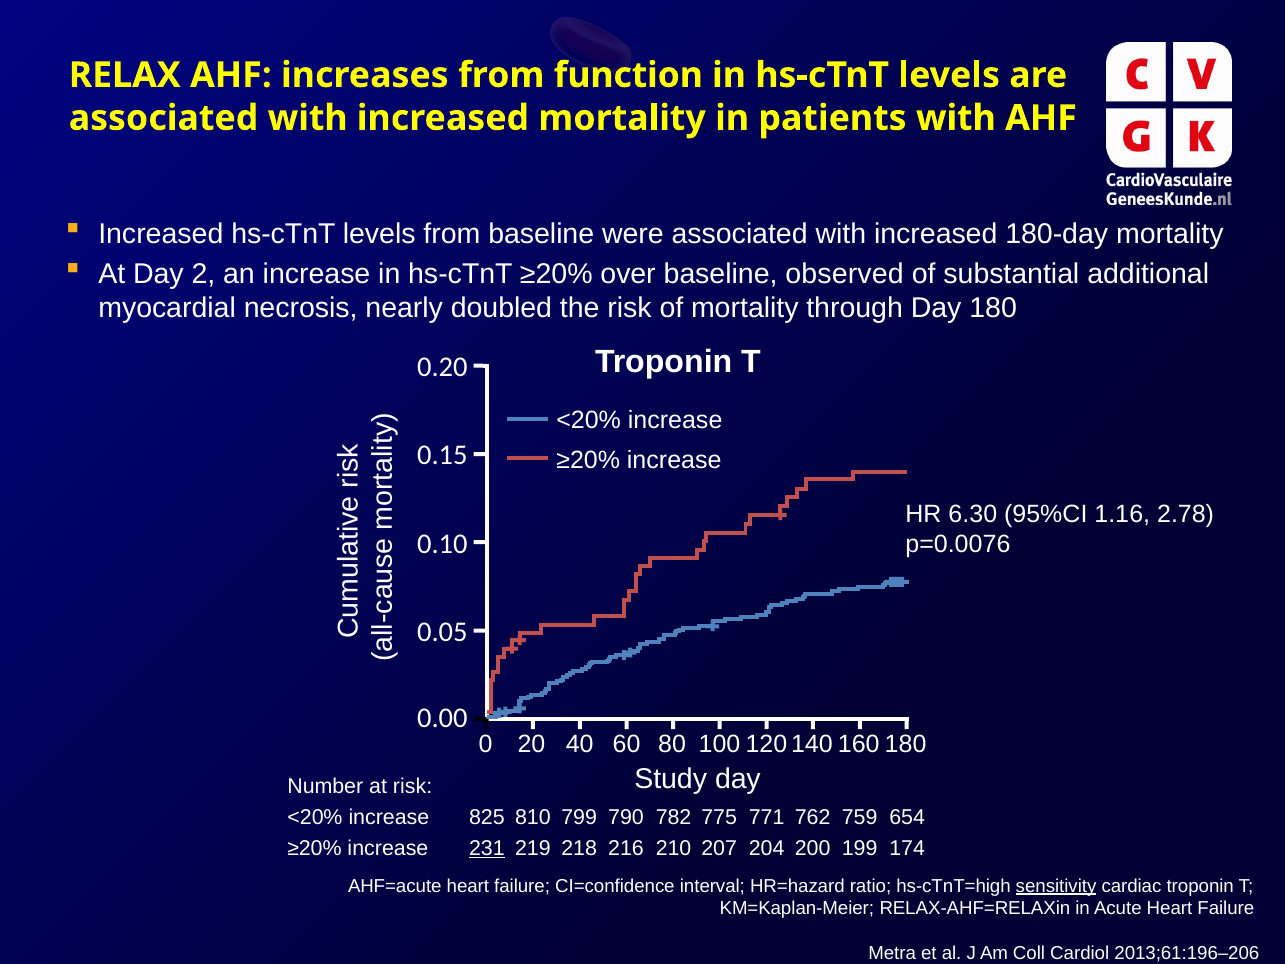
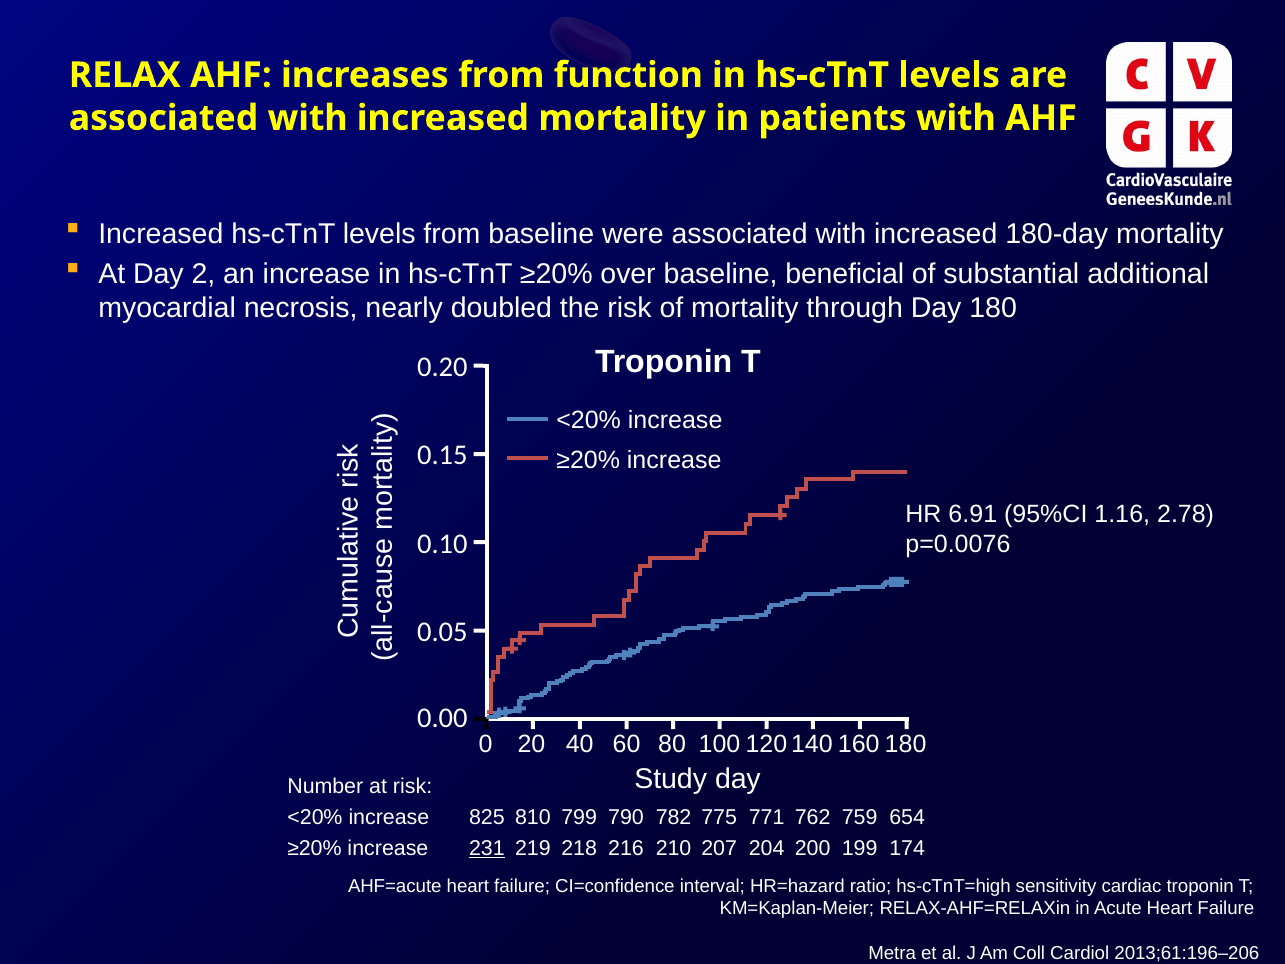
observed: observed -> beneficial (845, 274)
6.30: 6.30 -> 6.91 (973, 515)
sensitivity underline: present -> none (1056, 886)
